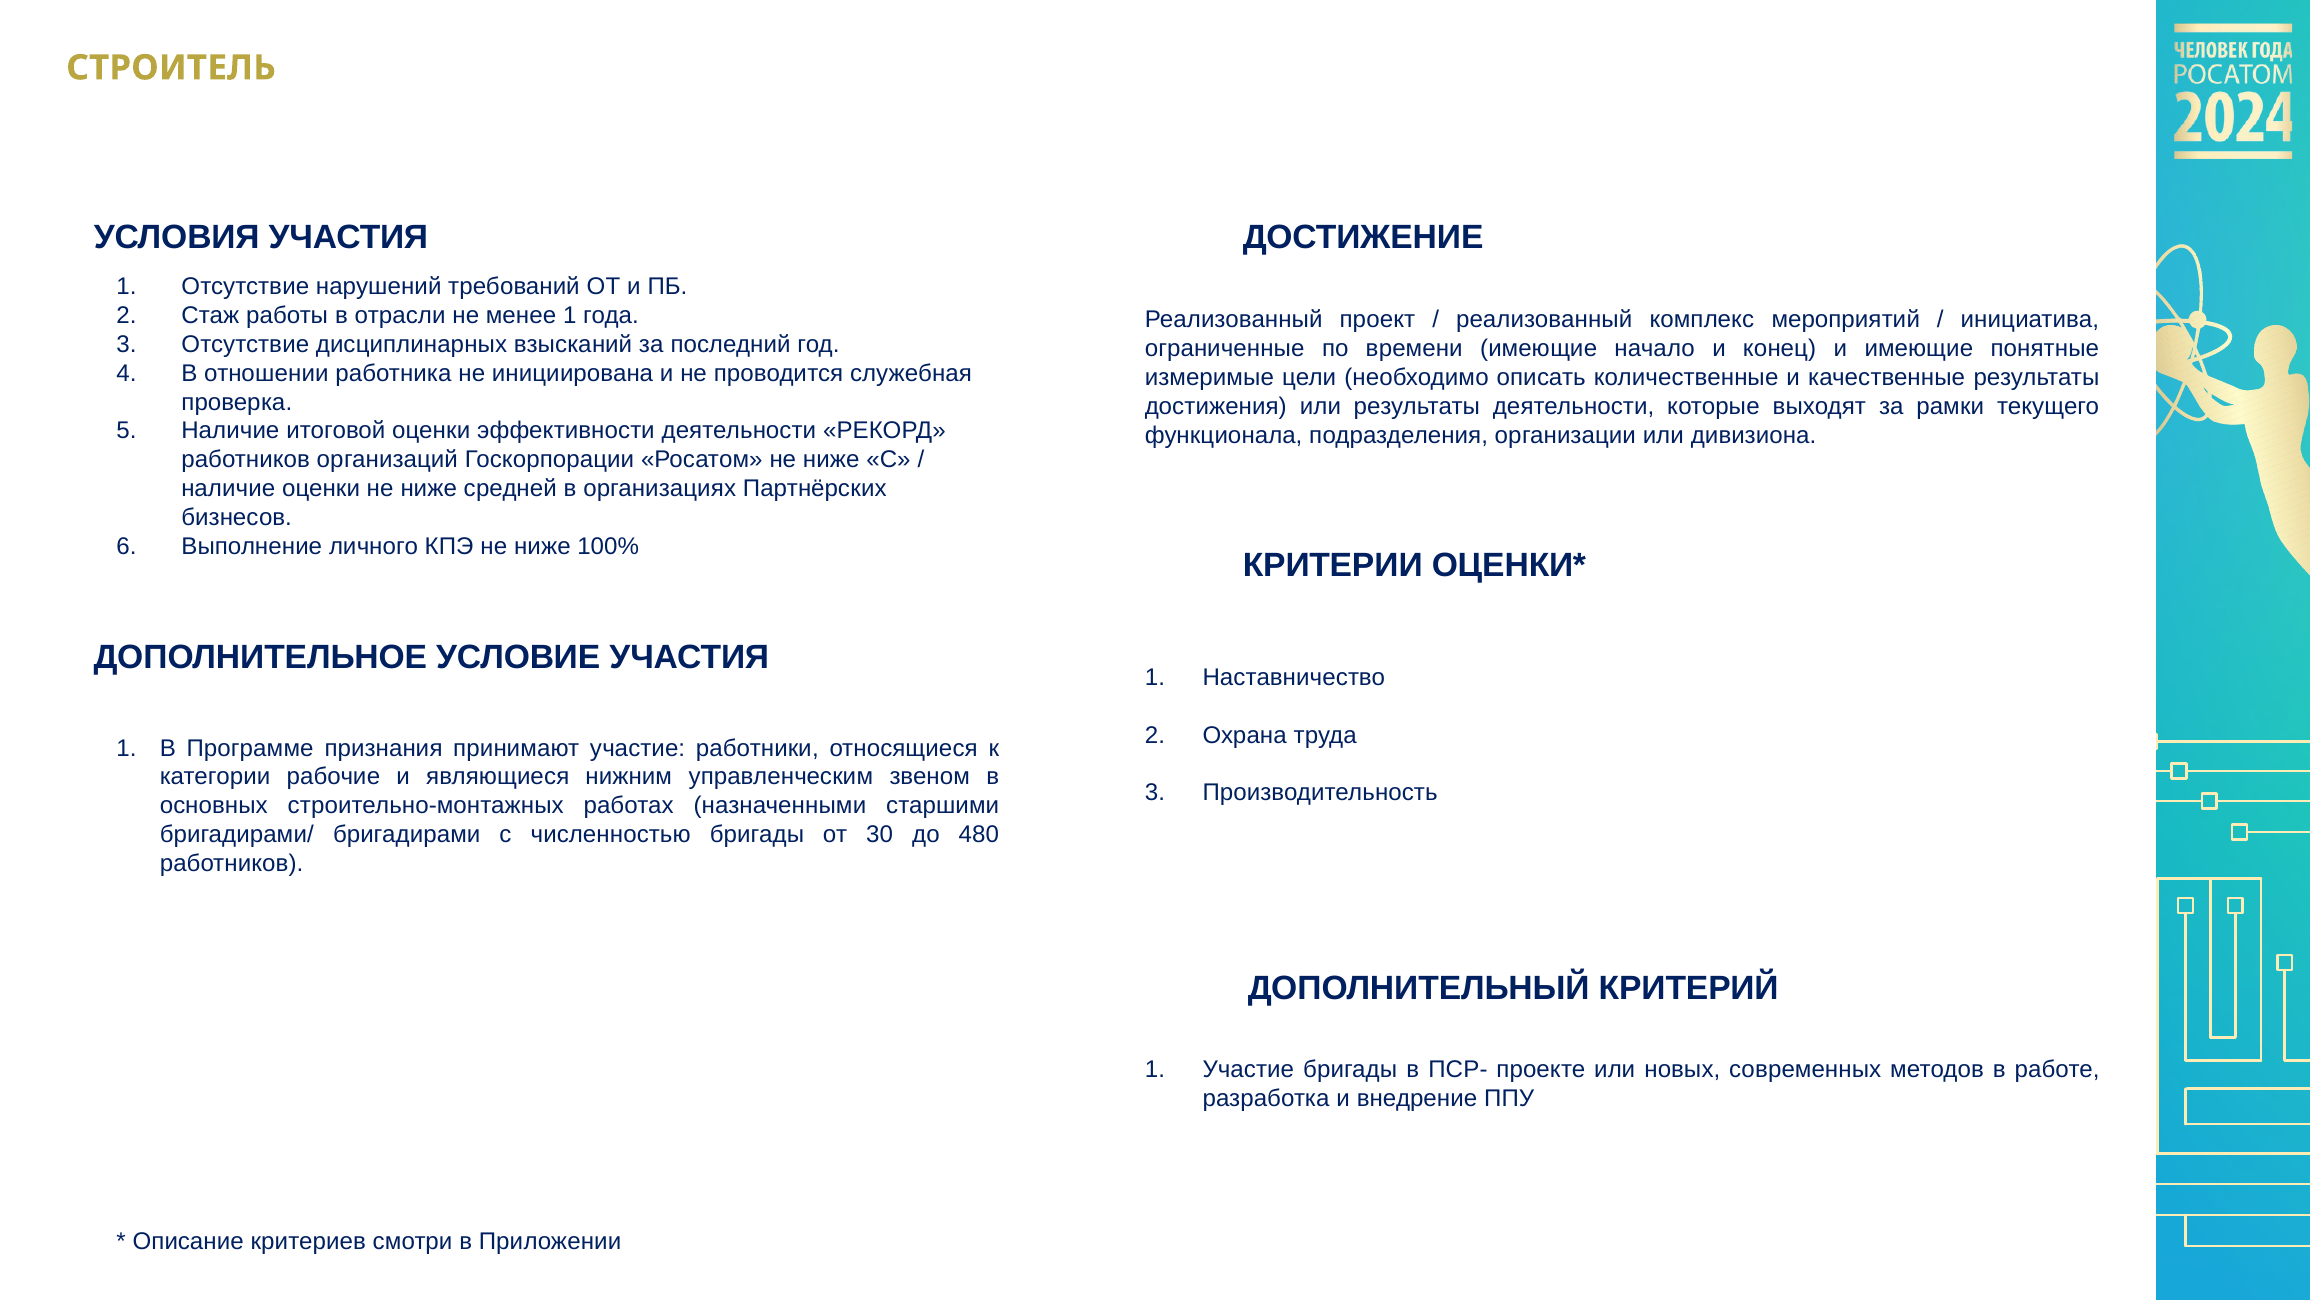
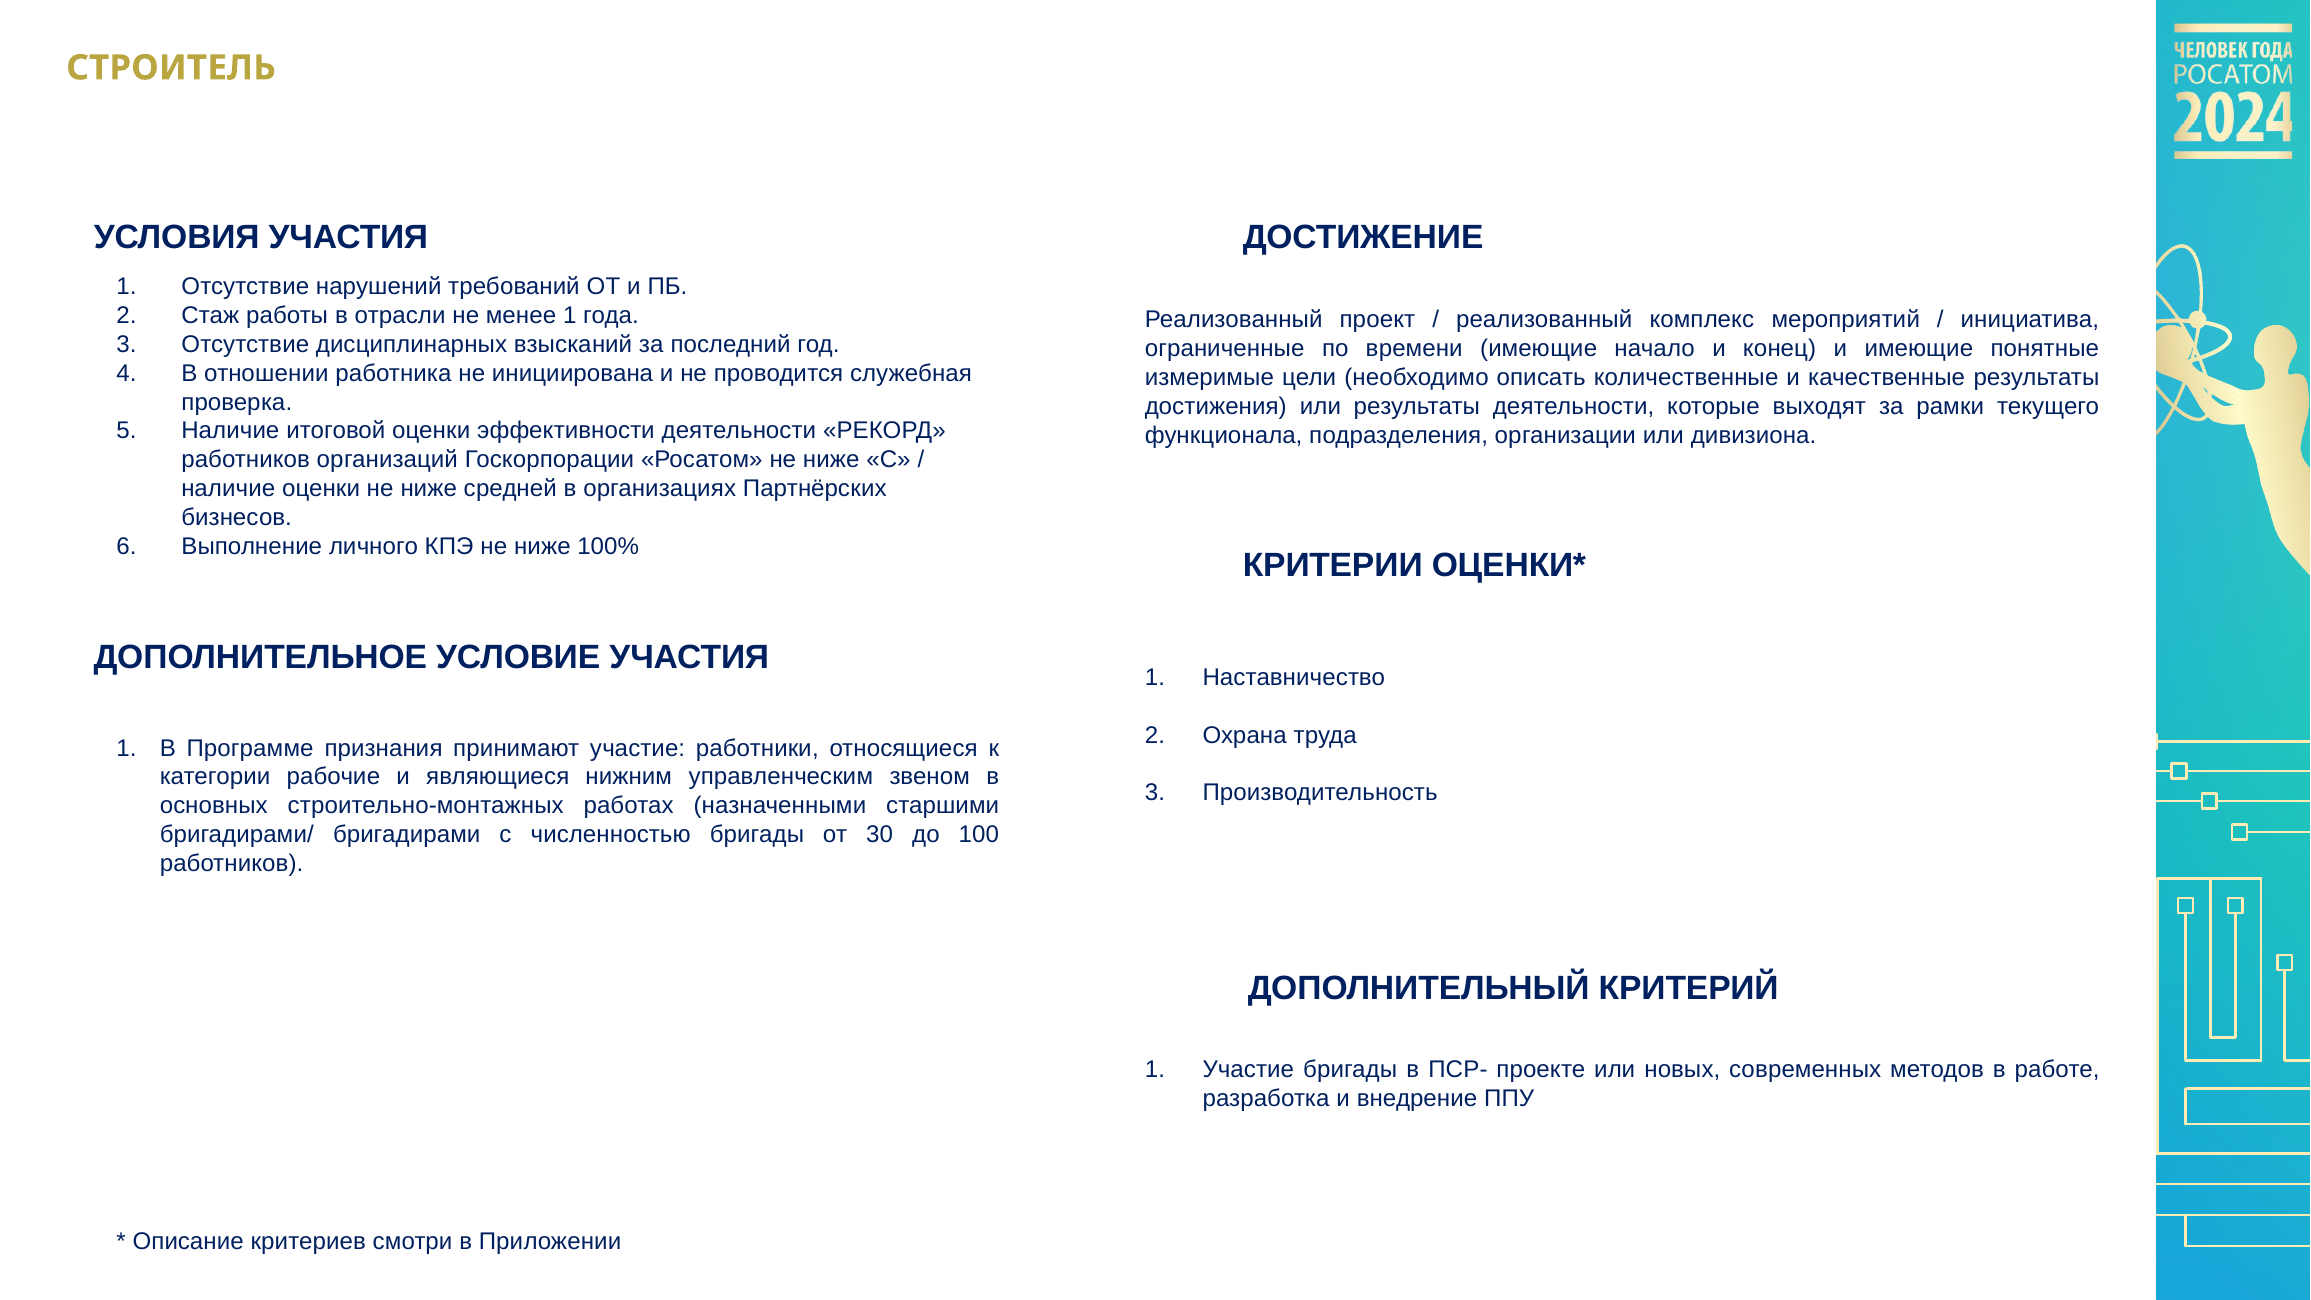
480: 480 -> 100 (979, 835)
